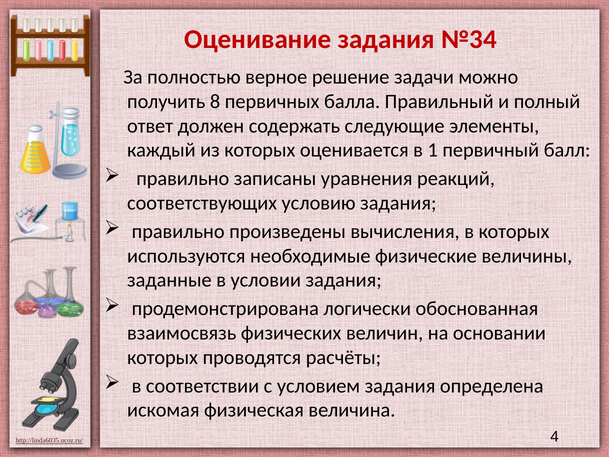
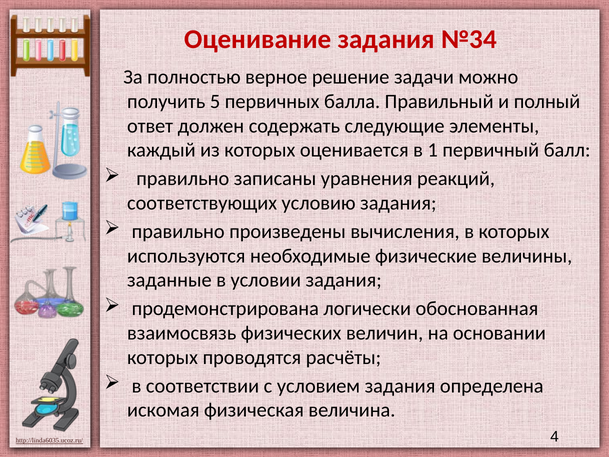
8: 8 -> 5 (215, 101)
